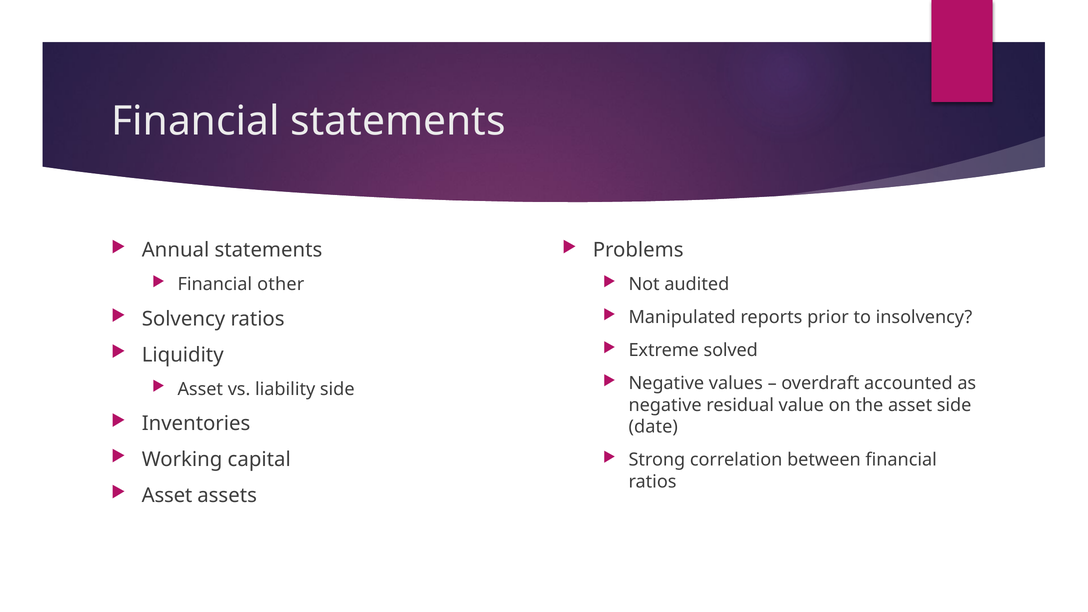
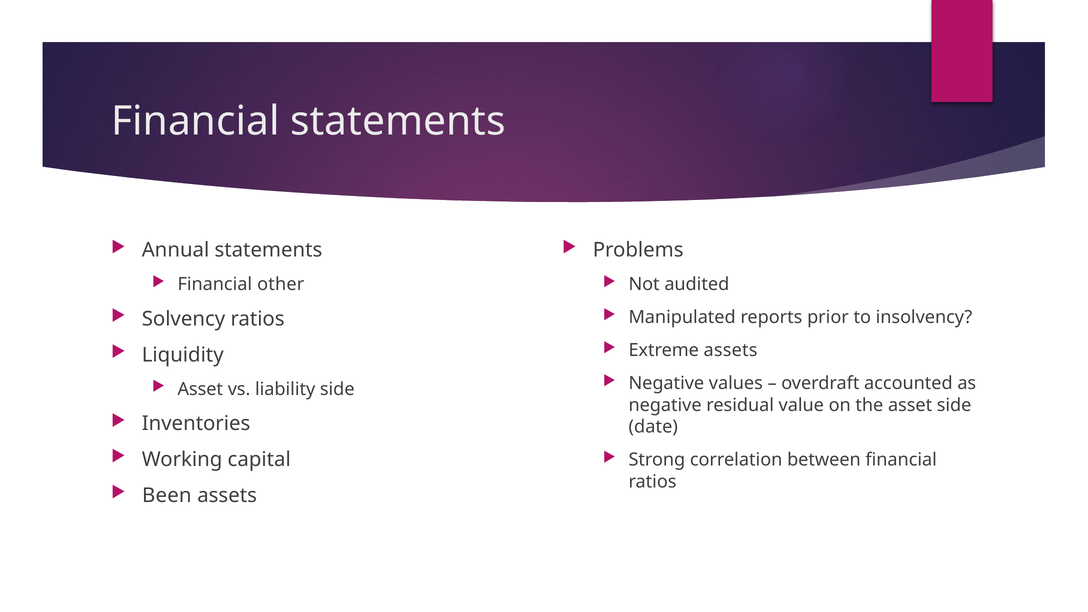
Extreme solved: solved -> assets (731, 350)
Asset: Asset -> Been (167, 495)
